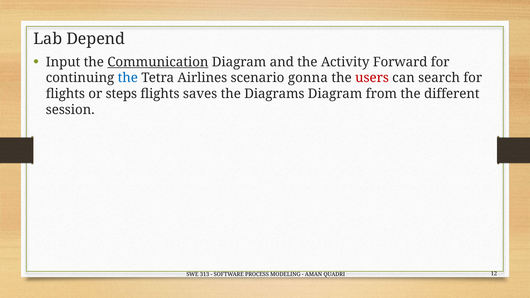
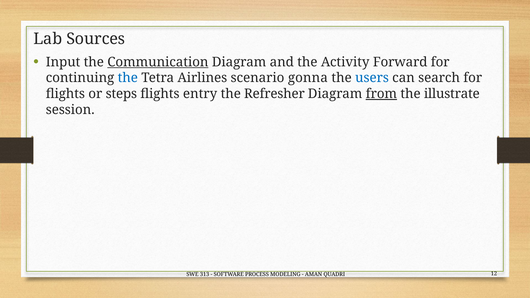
Depend: Depend -> Sources (96, 39)
users colour: red -> blue (372, 78)
saves: saves -> entry (200, 94)
Diagrams: Diagrams -> Refresher (274, 94)
from underline: none -> present (381, 94)
different: different -> illustrate (452, 94)
